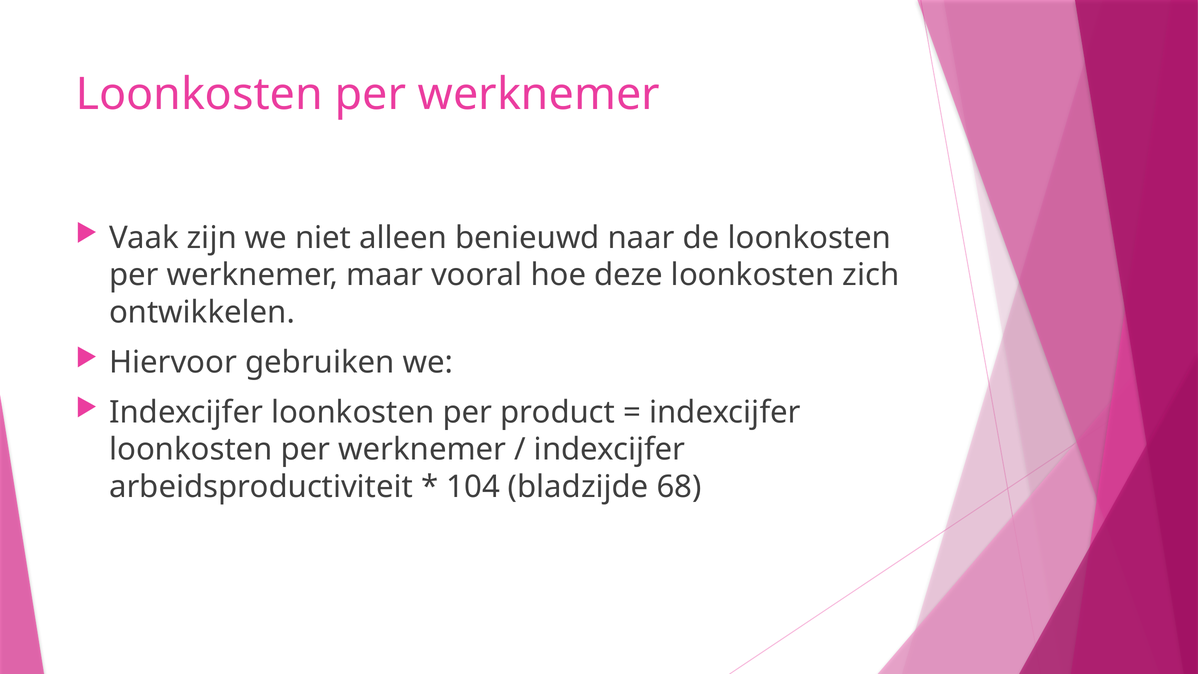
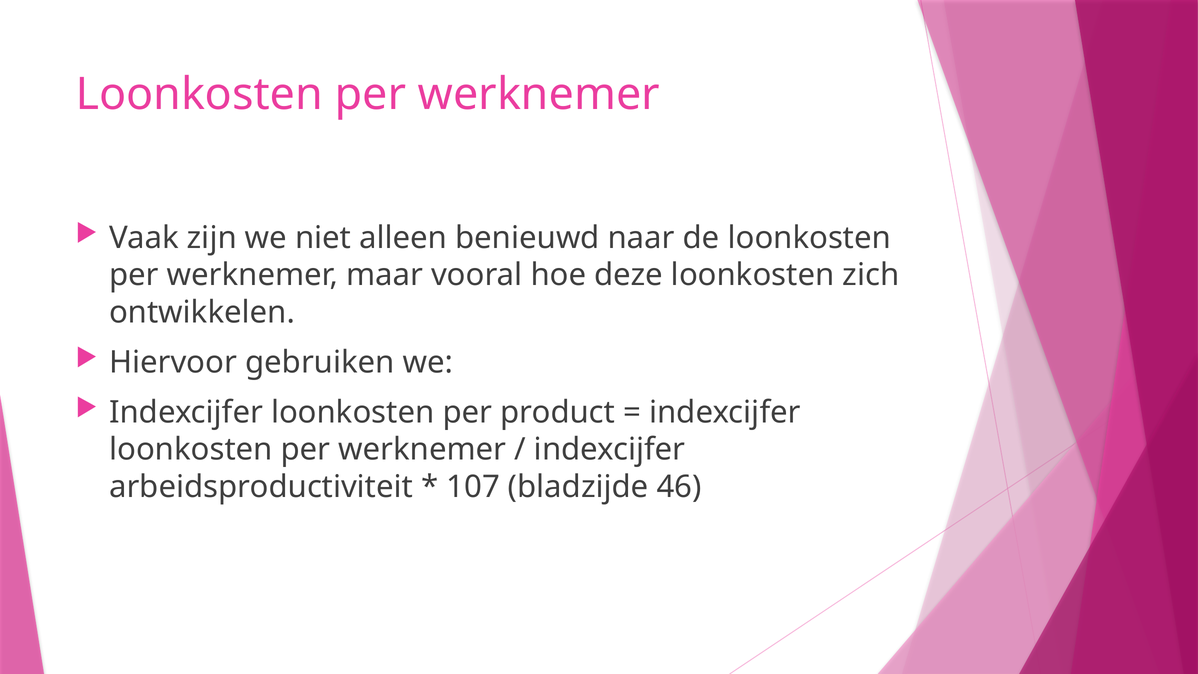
104: 104 -> 107 (473, 487)
68: 68 -> 46 (679, 487)
